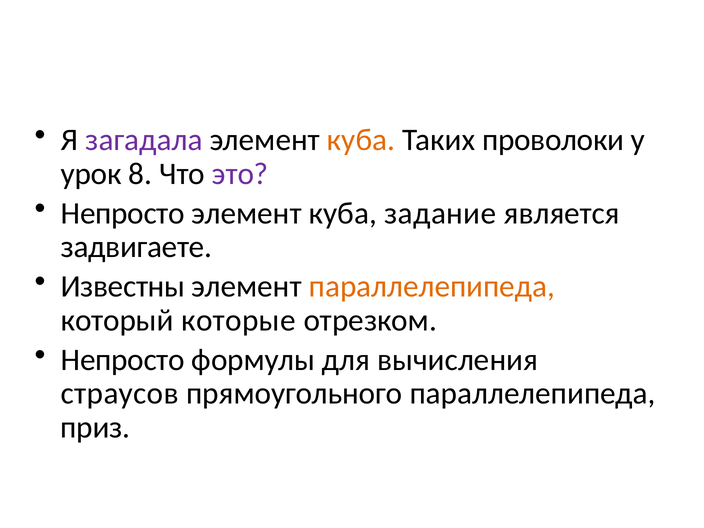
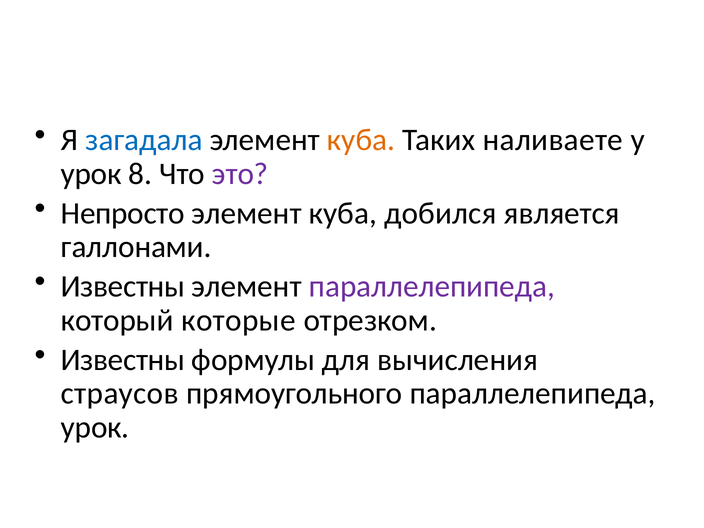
загадала colour: purple -> blue (144, 140)
проволоки: проволоки -> наливаете (553, 140)
задание: задание -> добился (440, 213)
задвигаете: задвигаете -> галлонами (136, 247)
параллелепипеда colour: orange -> purple (432, 286)
Непросто: Непросто -> Известны (123, 360)
приз: приз -> урок (95, 427)
